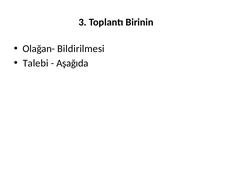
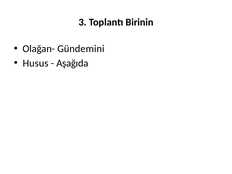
Bildirilmesi: Bildirilmesi -> Gündemini (81, 49)
Talebi: Talebi -> Husus (36, 63)
